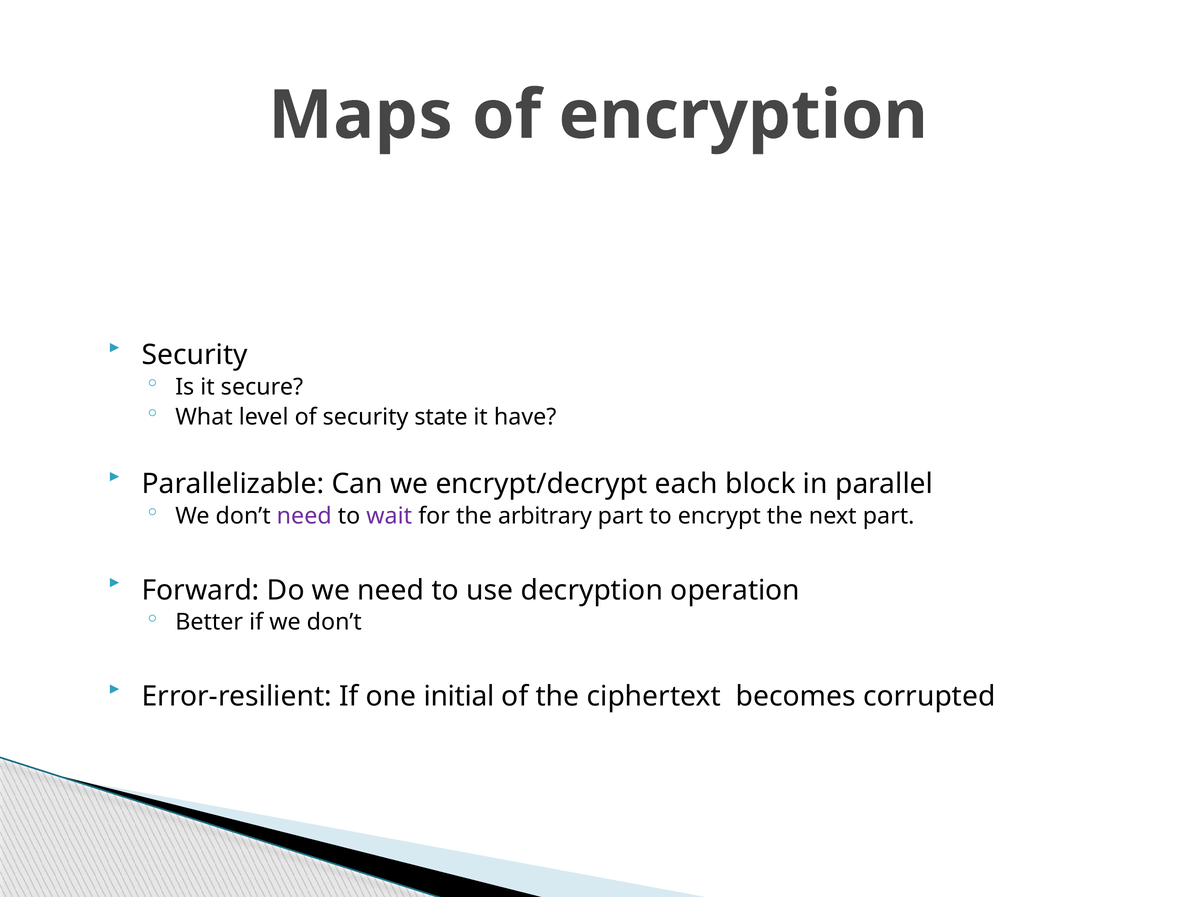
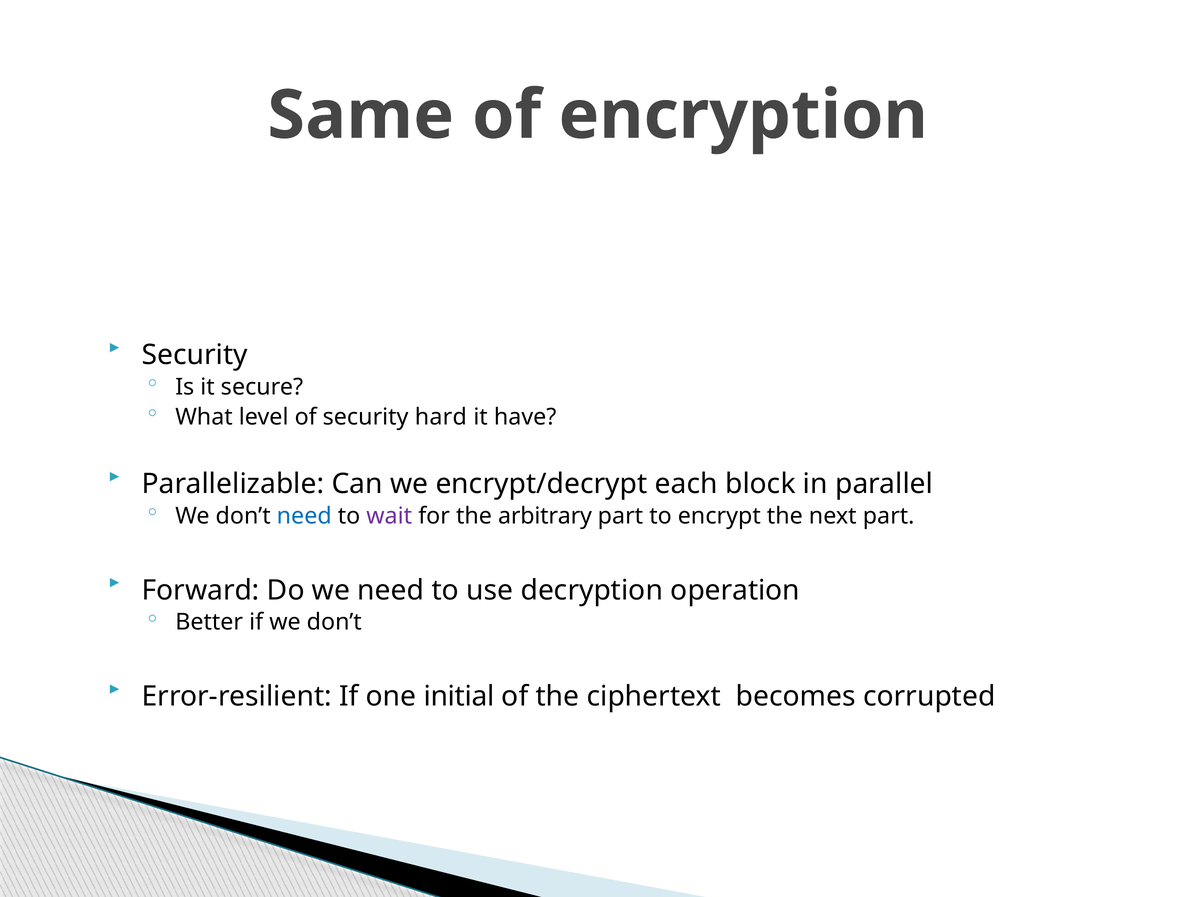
Maps: Maps -> Same (361, 115)
state: state -> hard (441, 417)
need colour: purple -> blue (304, 516)
